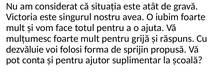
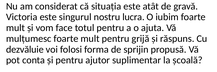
avea: avea -> lucra (133, 17)
